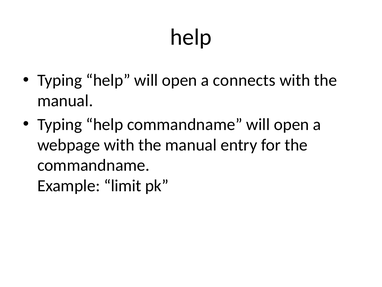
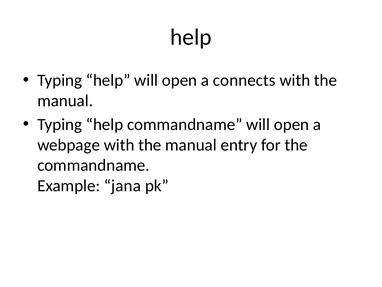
limit: limit -> jana (122, 185)
